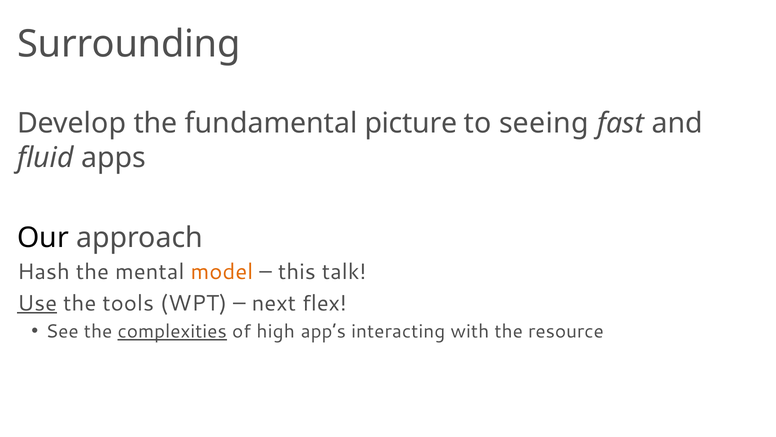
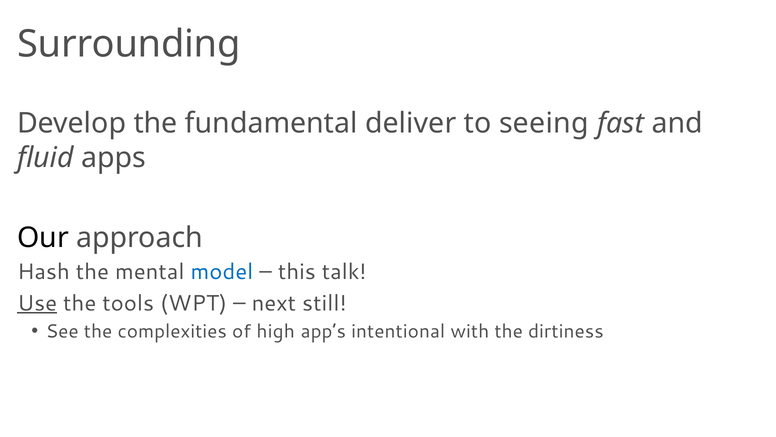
picture: picture -> deliver (411, 123)
model colour: orange -> blue (222, 272)
flex: flex -> still (324, 303)
complexities underline: present -> none (172, 331)
interacting: interacting -> intentional (398, 331)
resource: resource -> dirtiness (566, 331)
